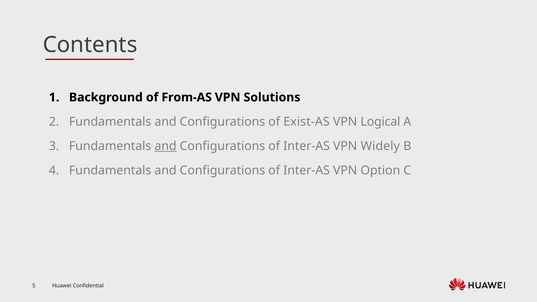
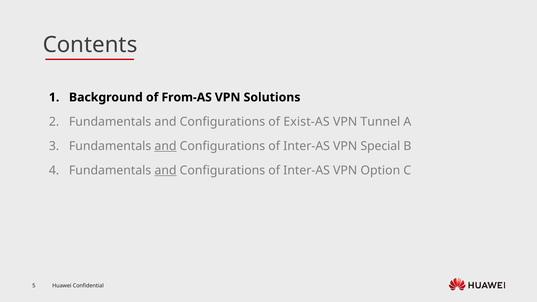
Logical: Logical -> Tunnel (380, 122)
Widely: Widely -> Special (380, 146)
and underline: none -> present (165, 170)
